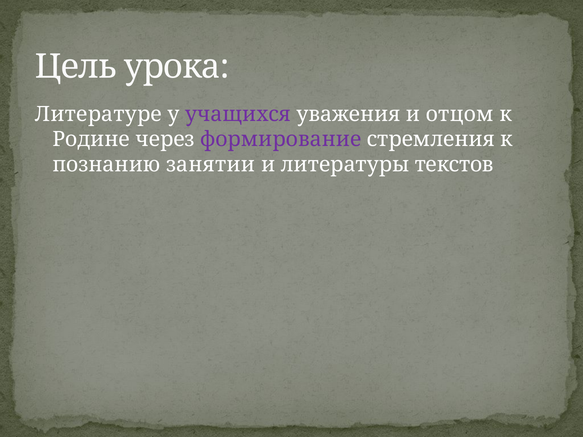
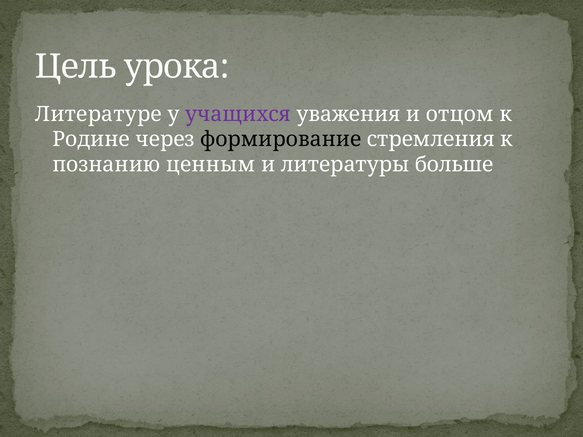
формирование colour: purple -> black (281, 139)
занятии: занятии -> ценным (211, 165)
текстов: текстов -> больше (454, 165)
